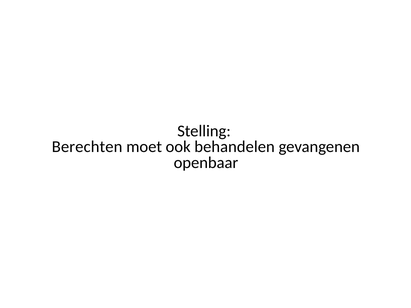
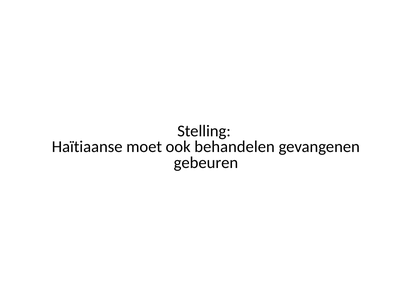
Berechten: Berechten -> Haïtiaanse (87, 147)
openbaar: openbaar -> gebeuren (206, 163)
